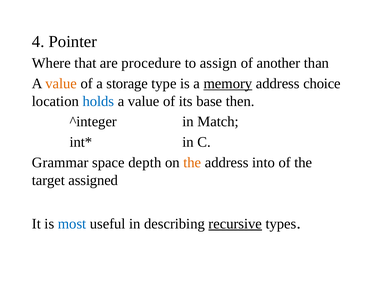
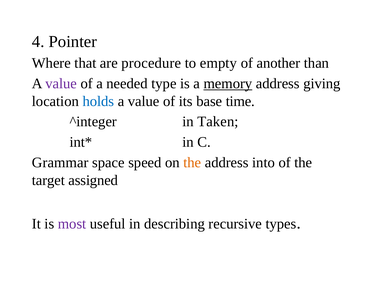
assign: assign -> empty (218, 63)
value colour: orange -> purple (61, 84)
storage: storage -> needed (127, 84)
choice: choice -> giving (322, 84)
then: then -> time (240, 101)
Match: Match -> Taken (218, 122)
depth: depth -> speed (145, 163)
most colour: blue -> purple (72, 224)
recursive underline: present -> none (235, 224)
